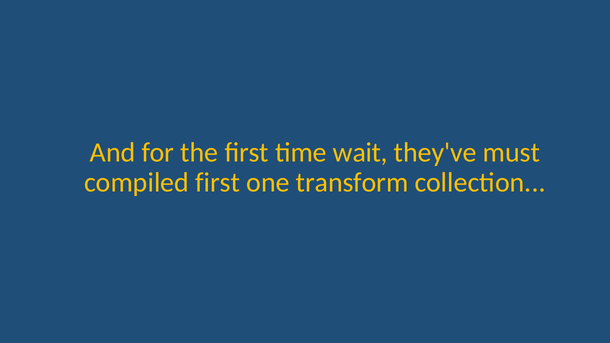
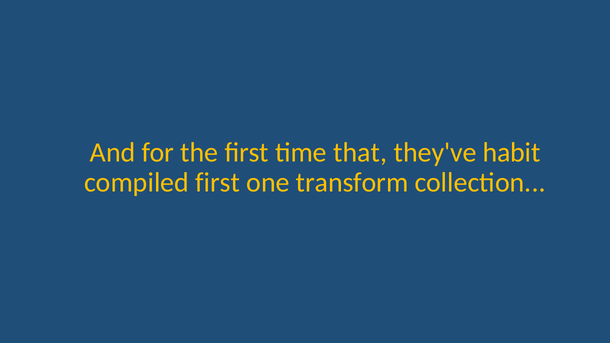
wait: wait -> that (360, 152)
must: must -> habit (512, 152)
